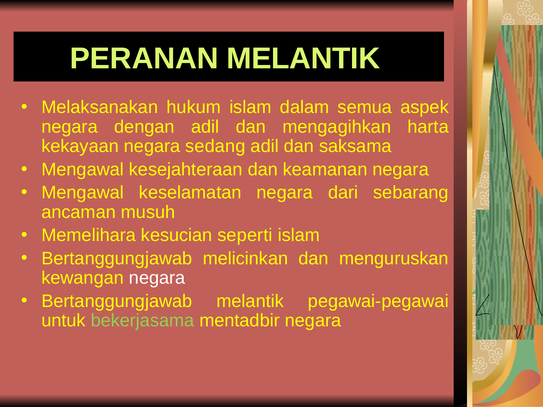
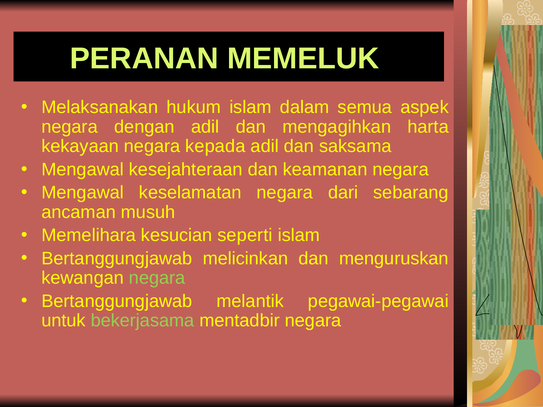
PERANAN MELANTIK: MELANTIK -> MEMELUK (303, 59)
sedang: sedang -> kepada (215, 146)
negara colour: white -> light green (157, 278)
